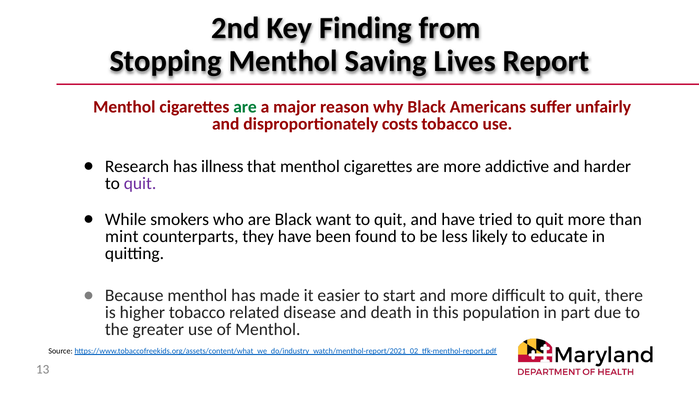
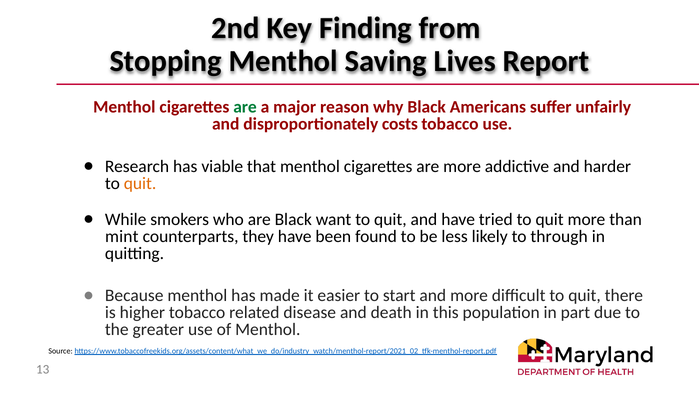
illness: illness -> viable (222, 167)
quit colour: purple -> orange (140, 184)
educate: educate -> through (559, 236)
